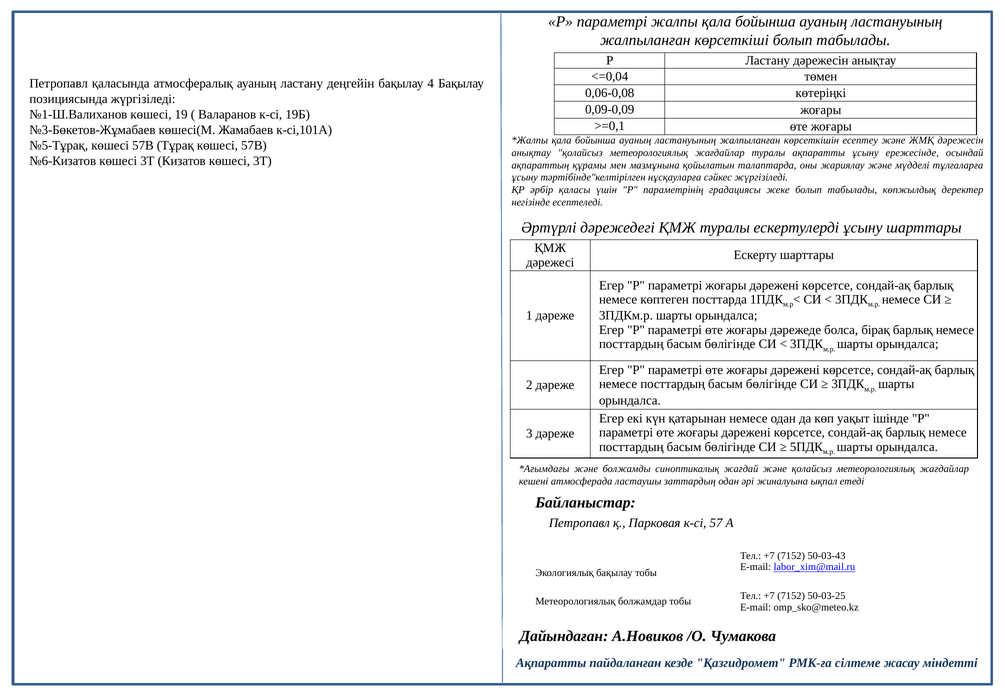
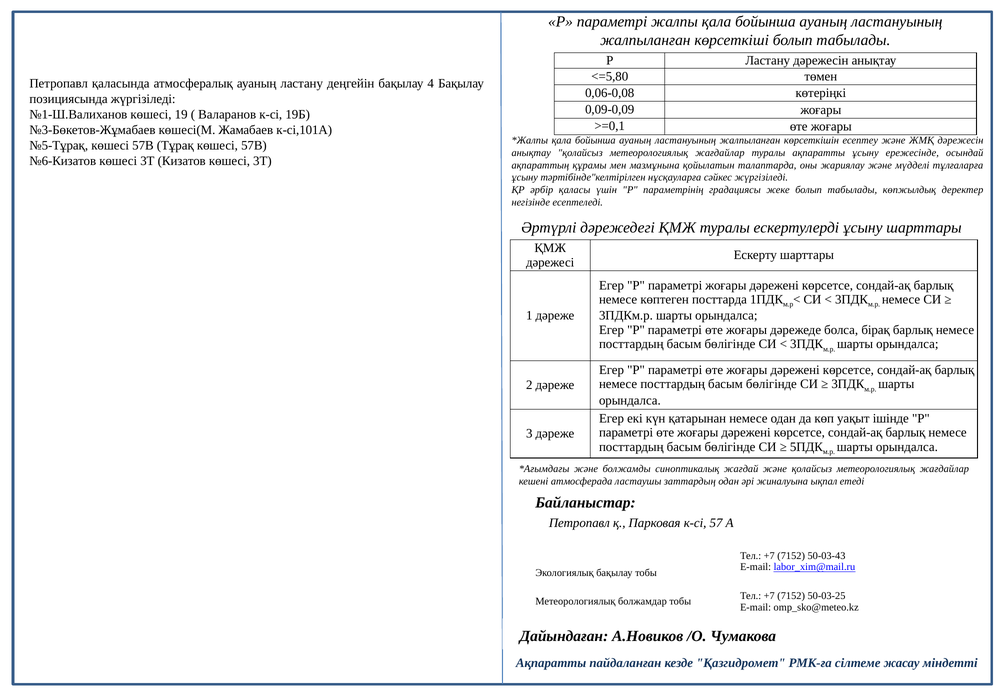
<=0,04: <=0,04 -> <=5,80 (610, 76)
